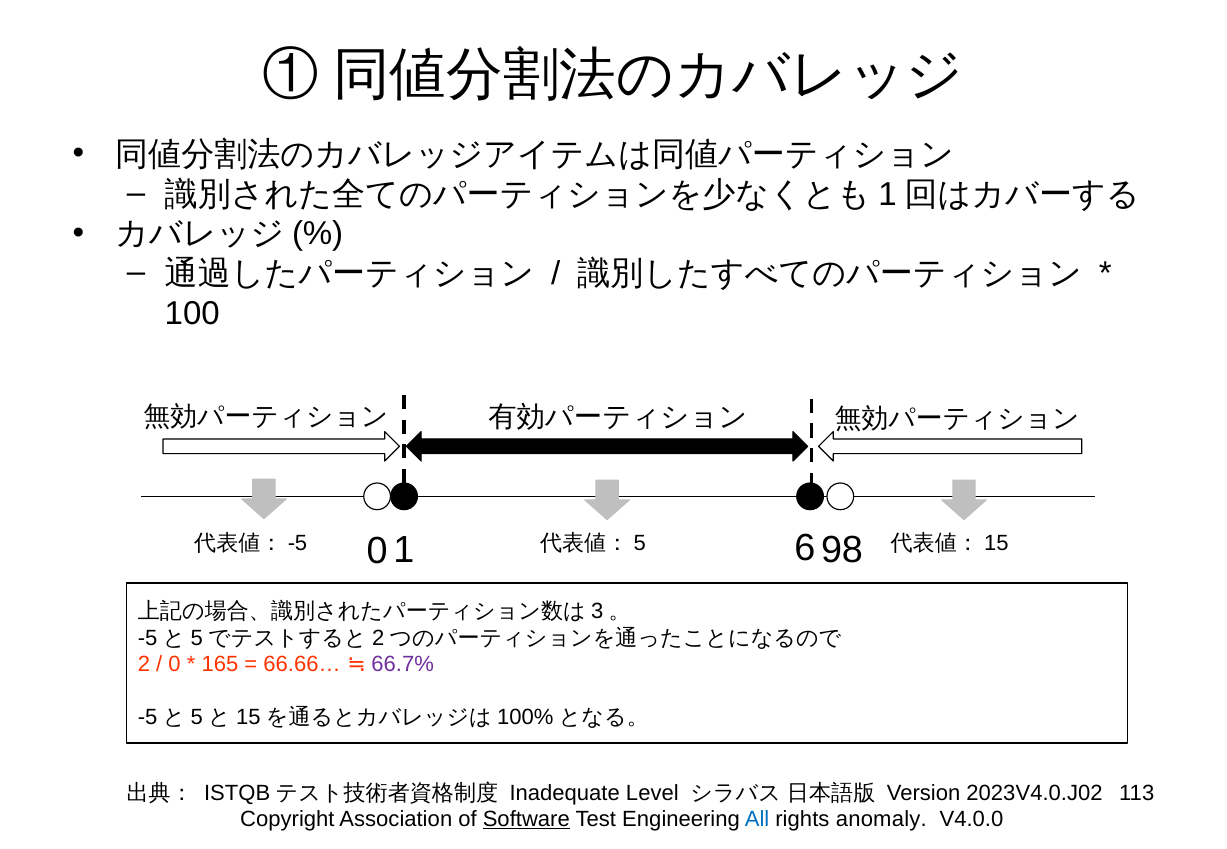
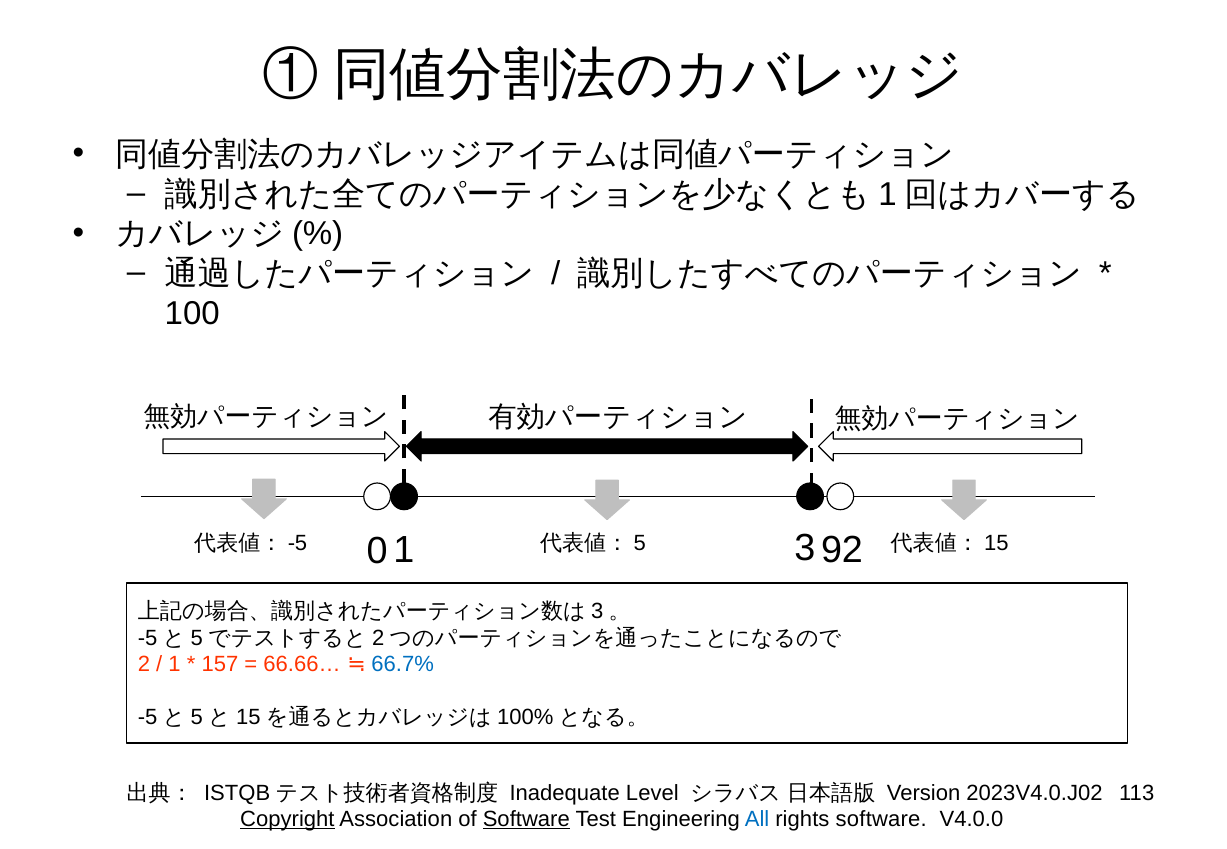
98: 98 -> 92 (842, 550)
6: 6 -> 3 (805, 548)
0: 0 -> 1 (175, 665)
165: 165 -> 157 (220, 665)
66.7% colour: purple -> blue (403, 665)
Copyright underline: none -> present (287, 820)
rights anomaly: anomaly -> software (881, 820)
